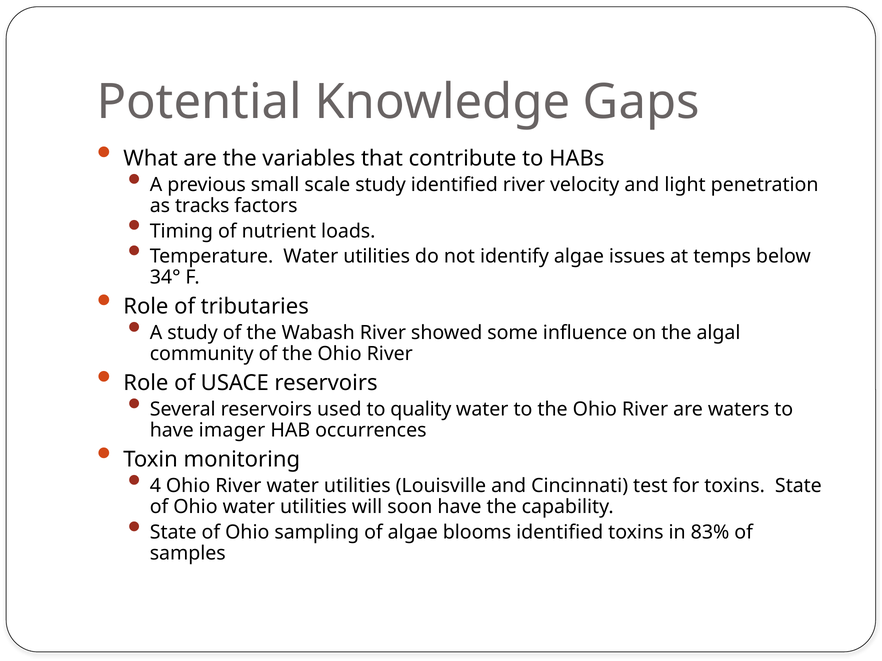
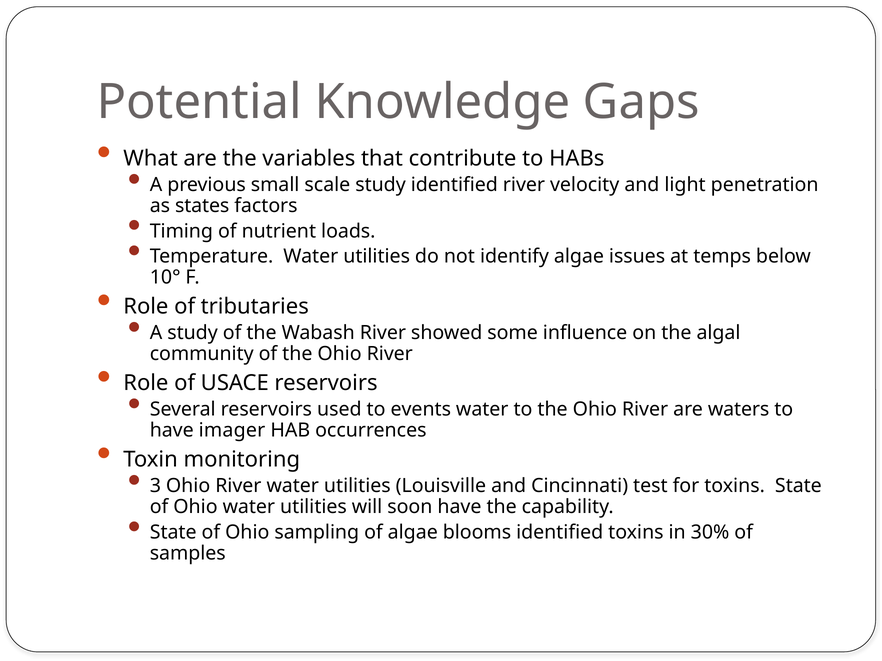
tracks: tracks -> states (202, 206)
34°: 34° -> 10° (165, 278)
quality: quality -> events (421, 410)
4: 4 -> 3 (155, 486)
83%: 83% -> 30% (710, 533)
